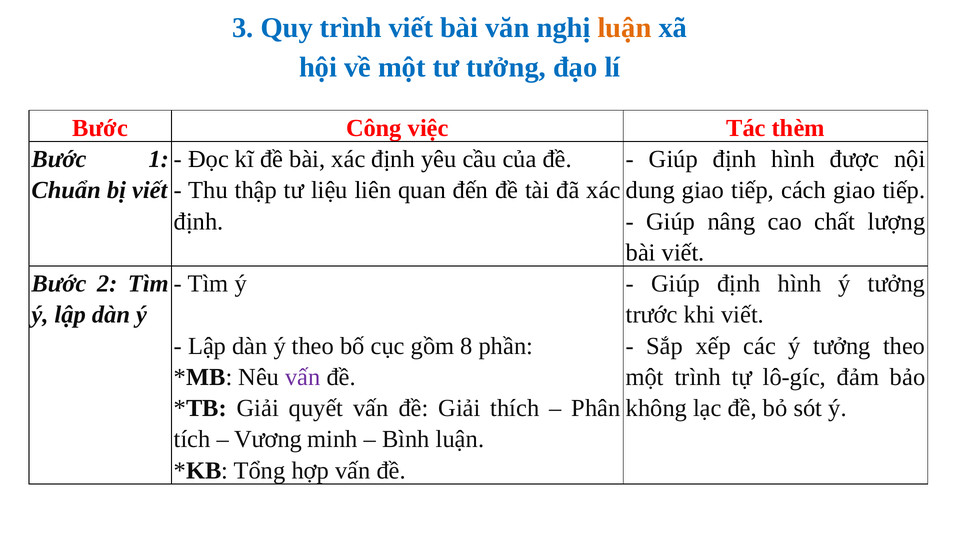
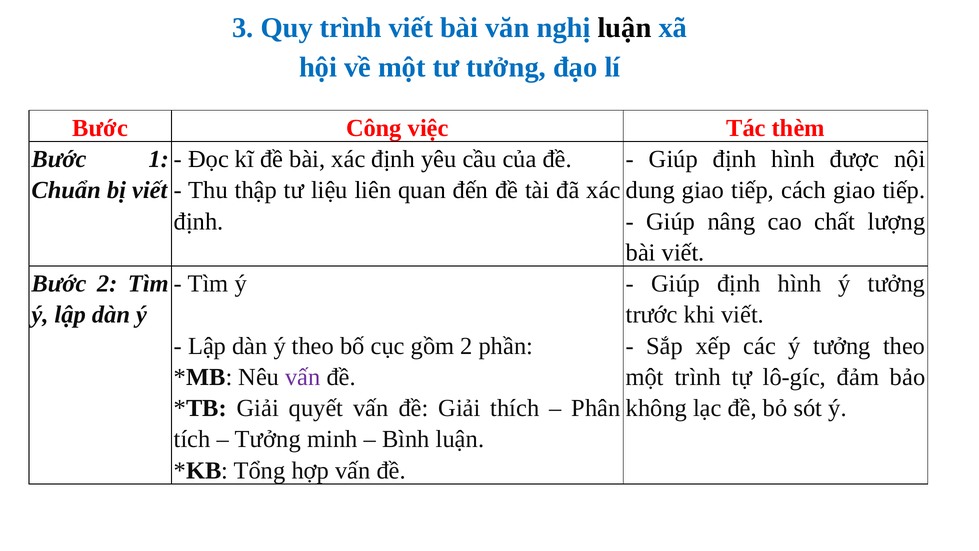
luận colour: orange -> black (625, 28)
gồm 8: 8 -> 2 (466, 346)
Vương: Vương -> Tưởng (268, 439)
